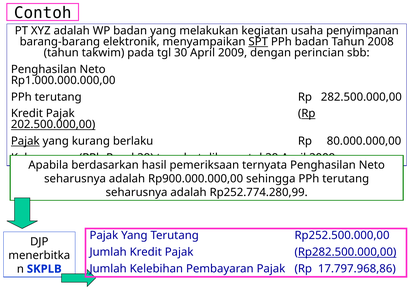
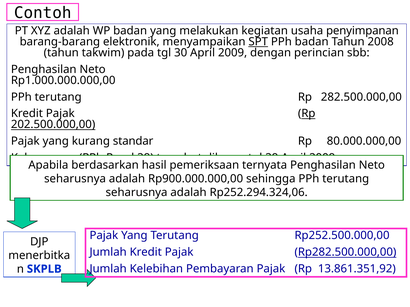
Pajak underline: present -> none (25, 141)
berlaku: berlaku -> standar (133, 141)
Rp252.774.280,99: Rp252.774.280,99 -> Rp252.294.324,06 (259, 193)
17.797.968,86: 17.797.968,86 -> 13.861.351,92 (357, 269)
